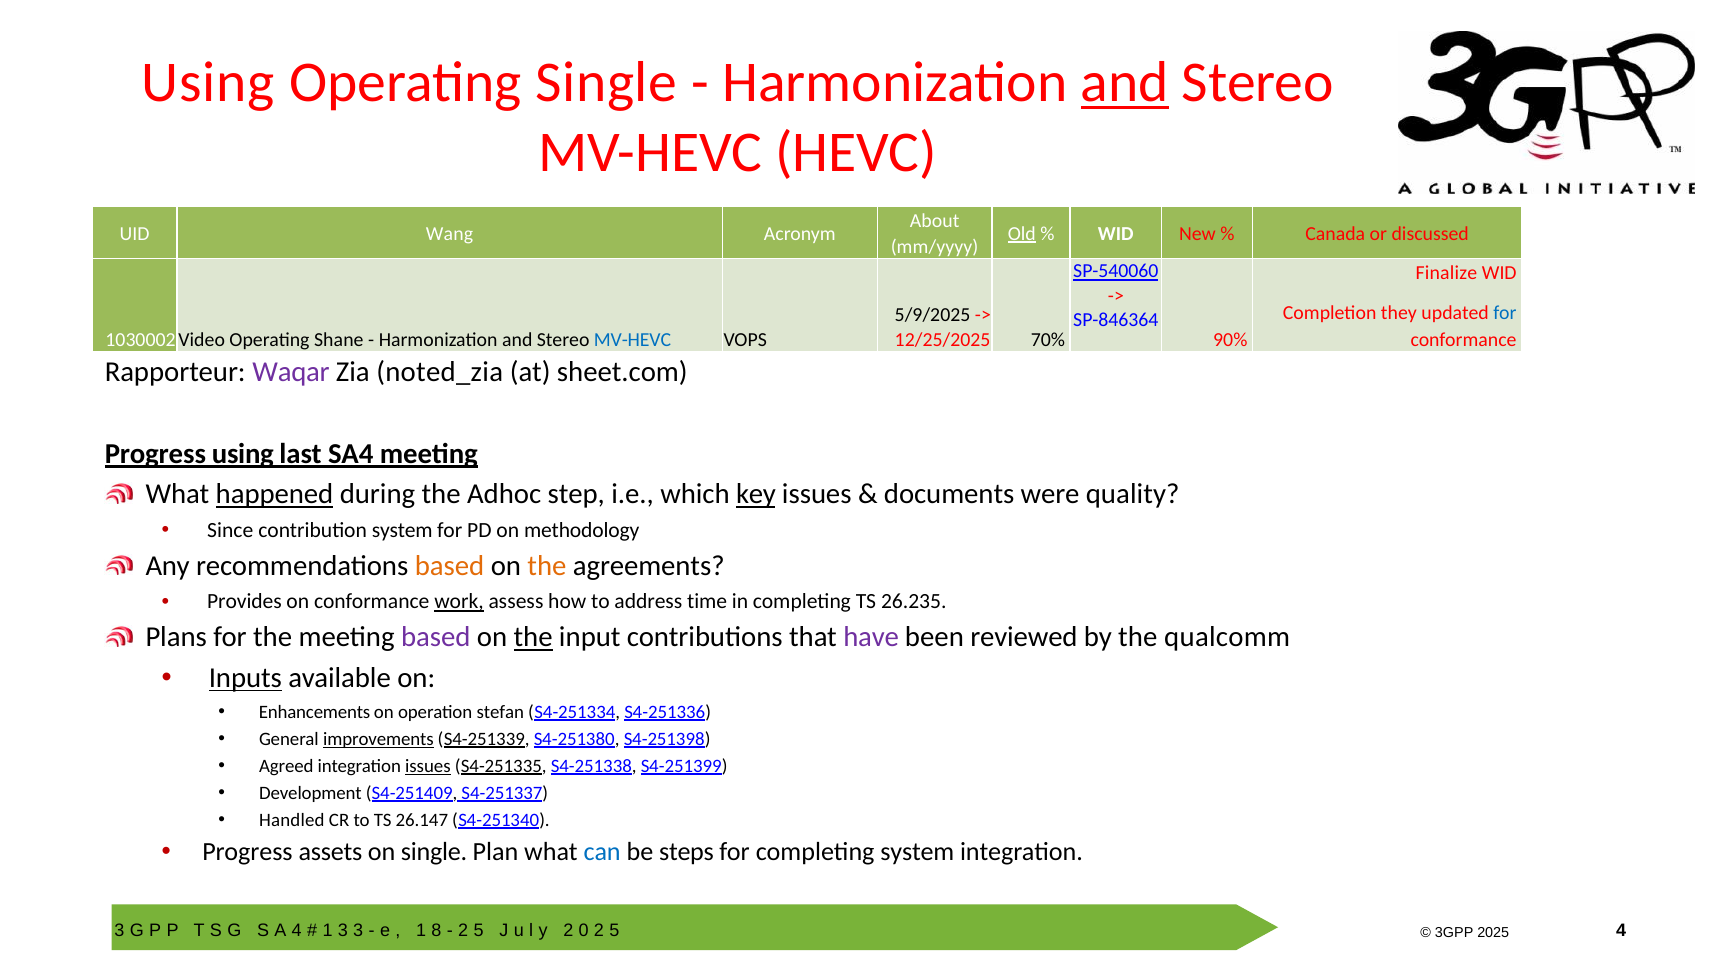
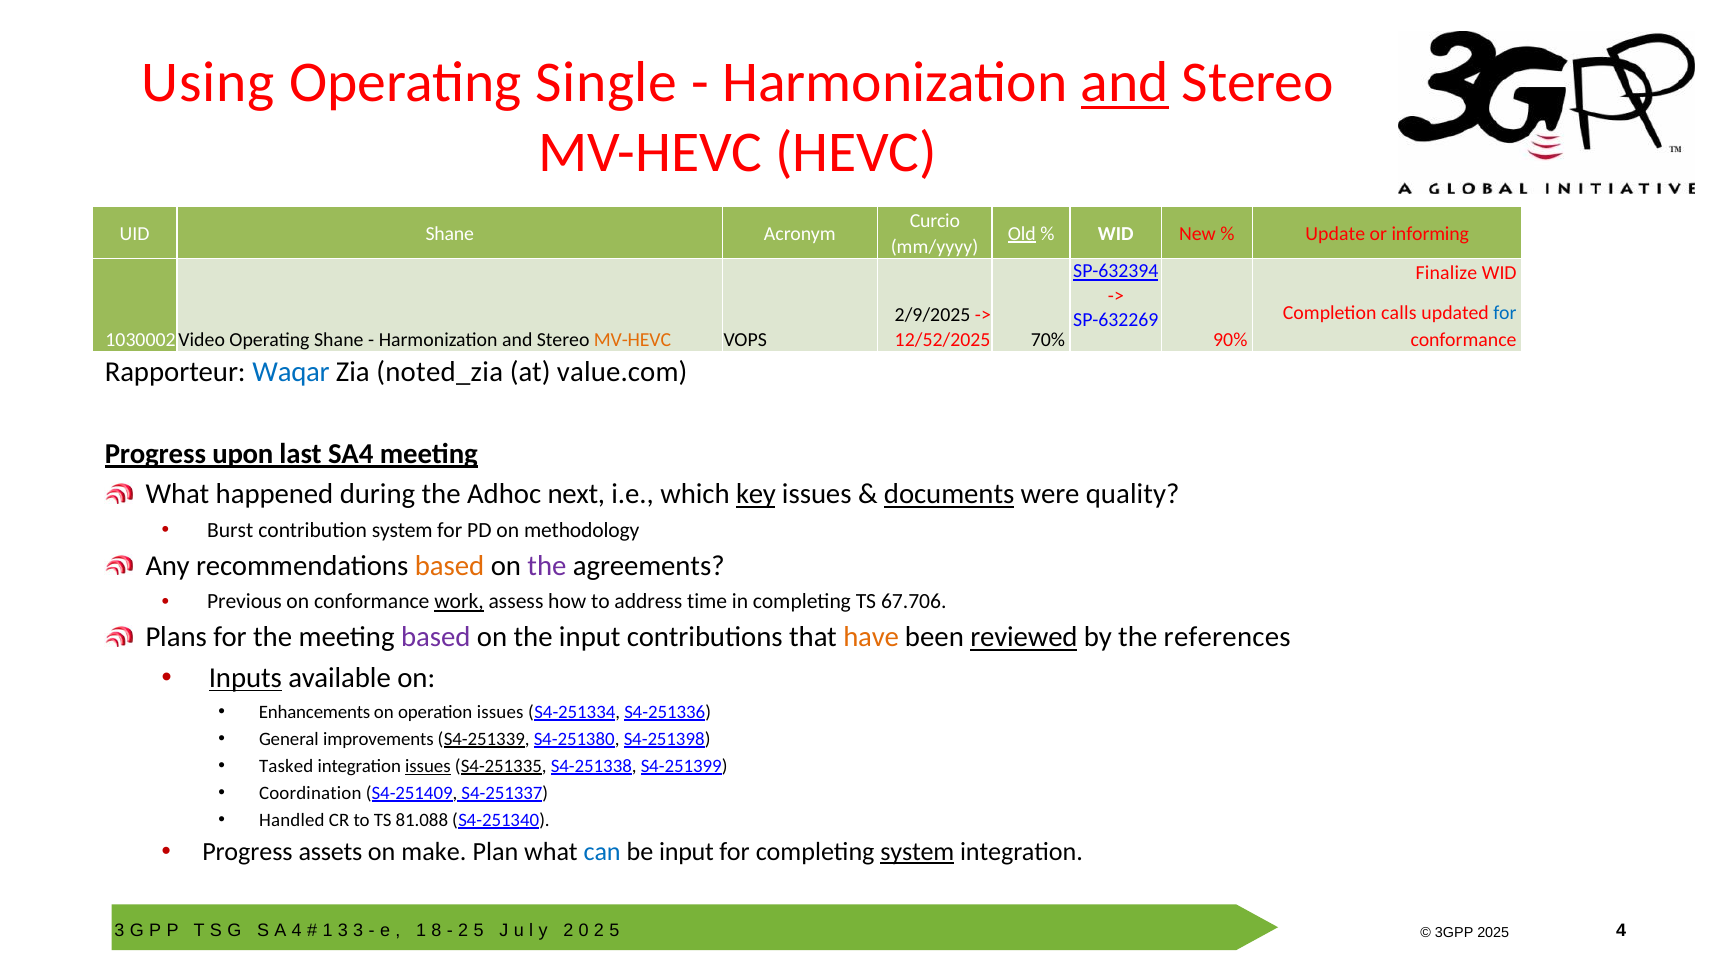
About: About -> Curcio (935, 220)
UID Wang: Wang -> Shane (450, 233)
Canada: Canada -> Update (1335, 233)
discussed: discussed -> informing (1430, 233)
SP-540060: SP-540060 -> SP-632394 (1116, 271)
they: they -> calls (1399, 313)
5/9/2025: 5/9/2025 -> 2/9/2025 (933, 315)
SP-846364: SP-846364 -> SP-632269 (1116, 320)
MV-HEVC colour: blue -> orange (633, 339)
12/25/2025: 12/25/2025 -> 12/52/2025 (943, 339)
Waqar colour: purple -> blue (291, 372)
sheet.com: sheet.com -> value.com (622, 372)
Progress using: using -> upon (243, 453)
happened underline: present -> none (275, 494)
step: step -> next (576, 494)
documents underline: none -> present (949, 494)
Since: Since -> Burst (230, 530)
the colour: orange -> purple (547, 566)
Provides: Provides -> Previous (244, 601)
26.235: 26.235 -> 67.706 (914, 601)
the underline: present -> none (533, 637)
have colour: purple -> orange (871, 637)
reviewed underline: none -> present (1024, 637)
qualcomm: qualcomm -> references (1227, 637)
operation stefan: stefan -> issues (500, 712)
improvements underline: present -> none (378, 739)
Agreed: Agreed -> Tasked (286, 766)
Development: Development -> Coordination (310, 793)
26.147: 26.147 -> 81.088 (422, 820)
on single: single -> make (434, 852)
be steps: steps -> input (686, 852)
system underline: none -> present (917, 852)
